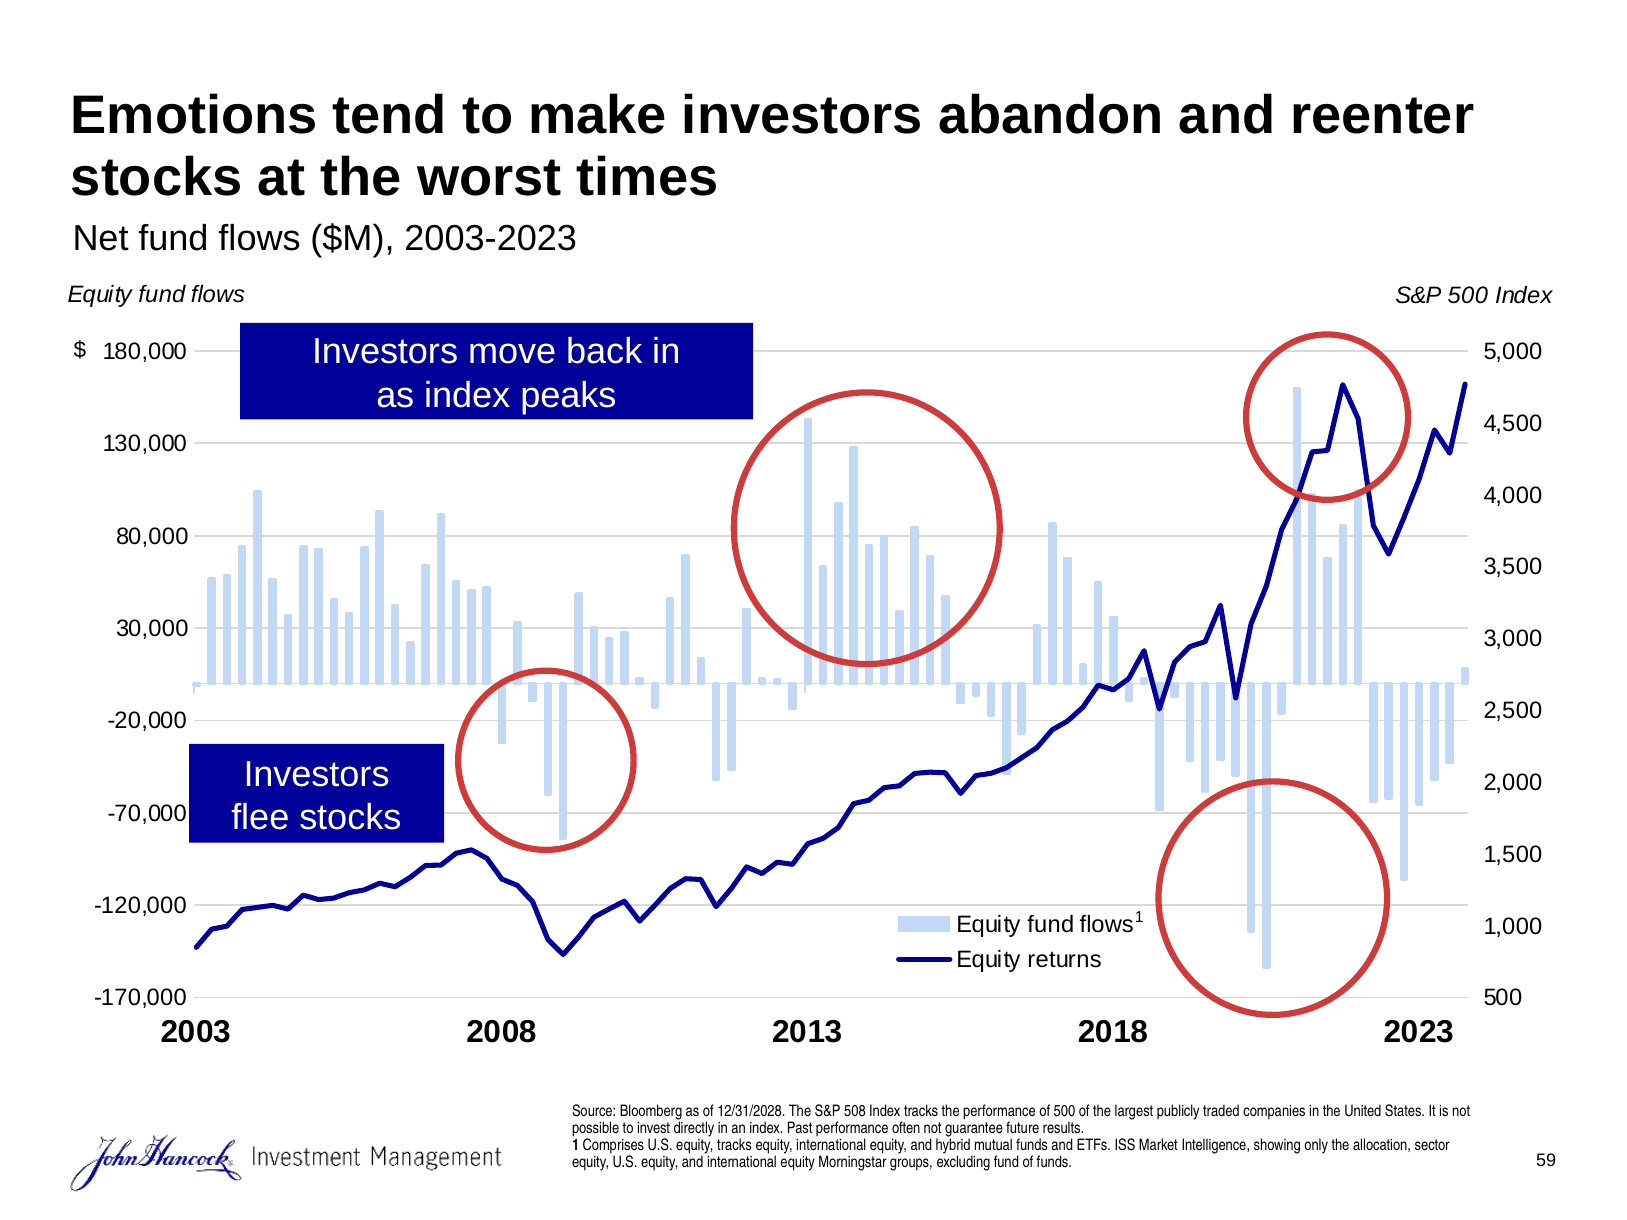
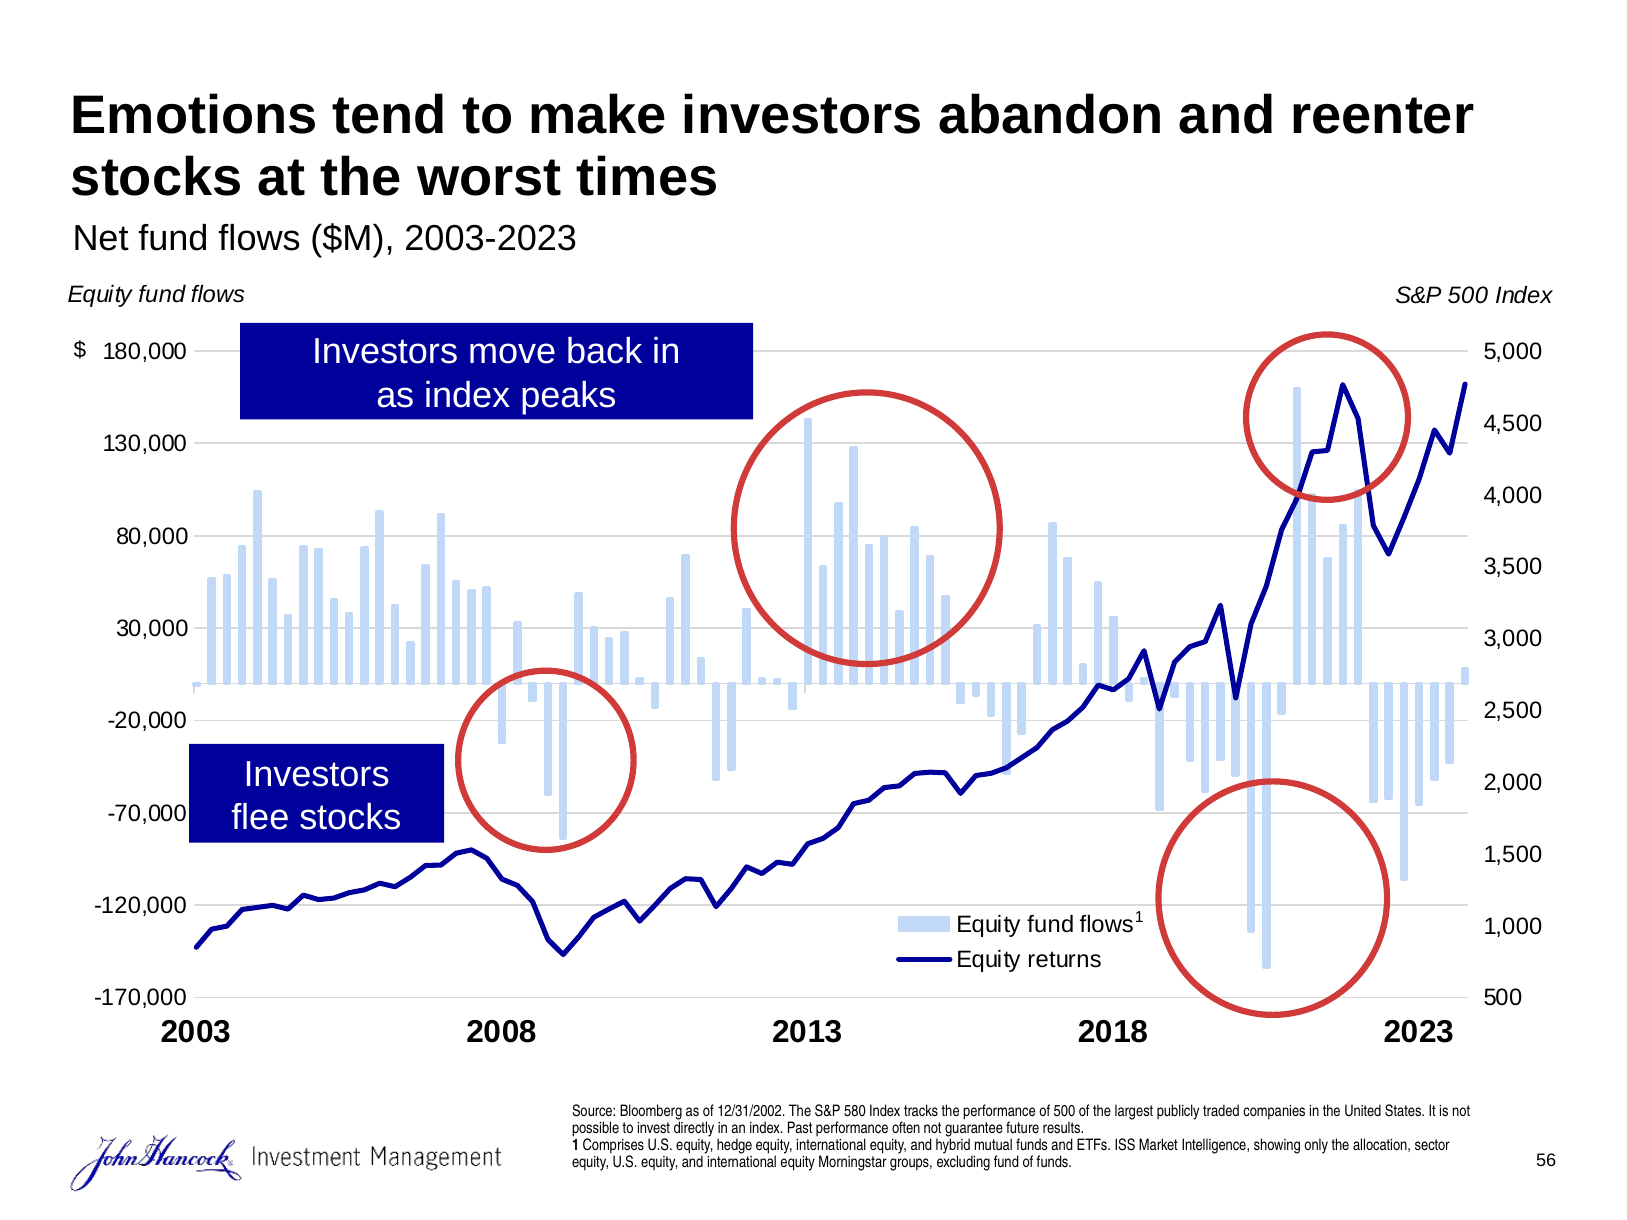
12/31/2028: 12/31/2028 -> 12/31/2002 (751, 1112)
508: 508 -> 580 (855, 1112)
equity tracks: tracks -> hedge (735, 1146)
59: 59 -> 56 (1546, 1160)
